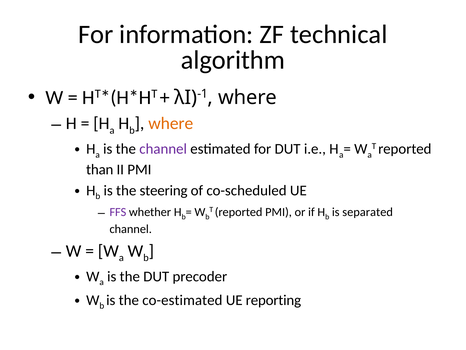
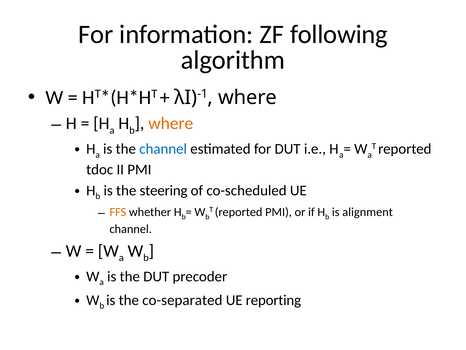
technical: technical -> following (339, 34)
channel colour: purple -> blue (163, 149)
than: than -> tdoc (100, 169)
separated: separated -> alignment (368, 212)
FFS colour: purple -> orange (118, 212)
co-estimated: co-estimated -> co-separated (182, 300)
